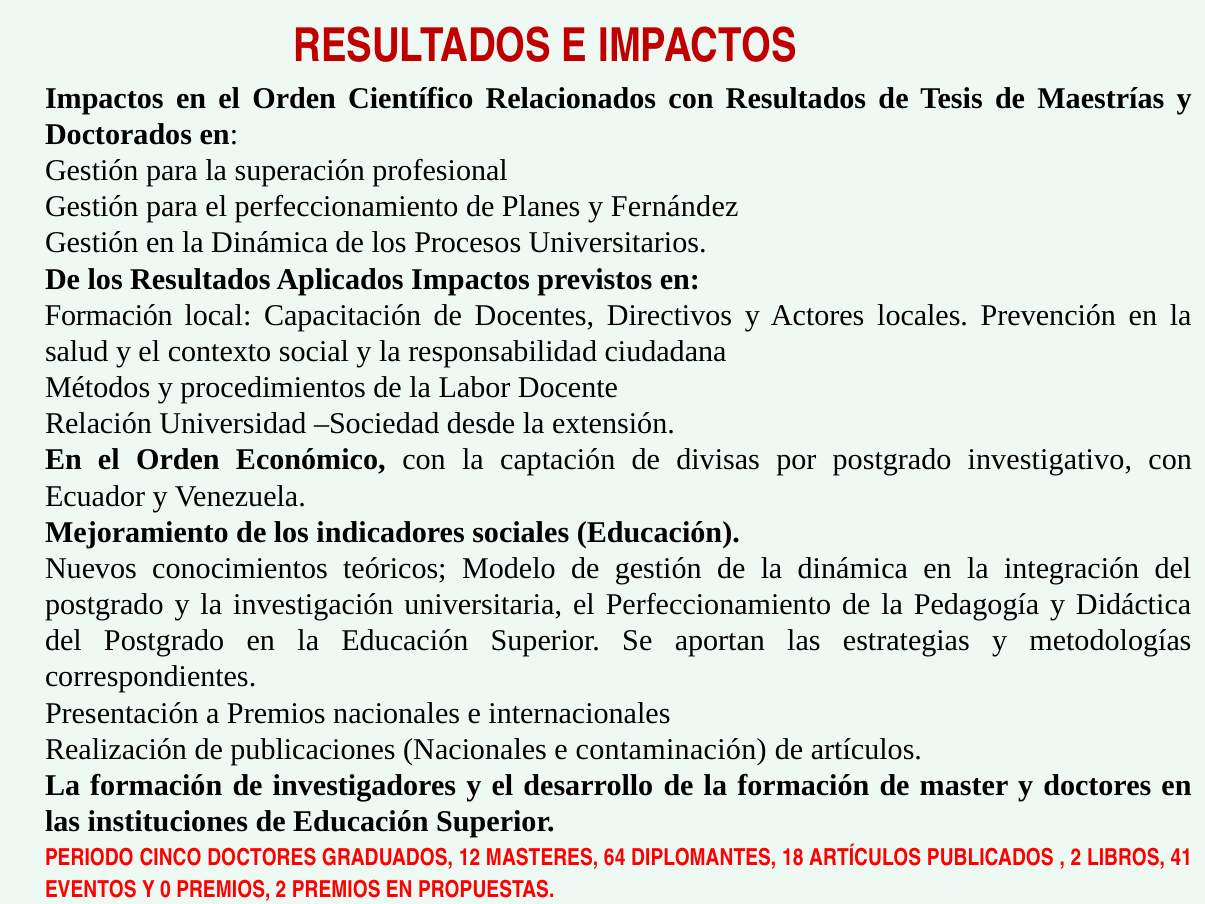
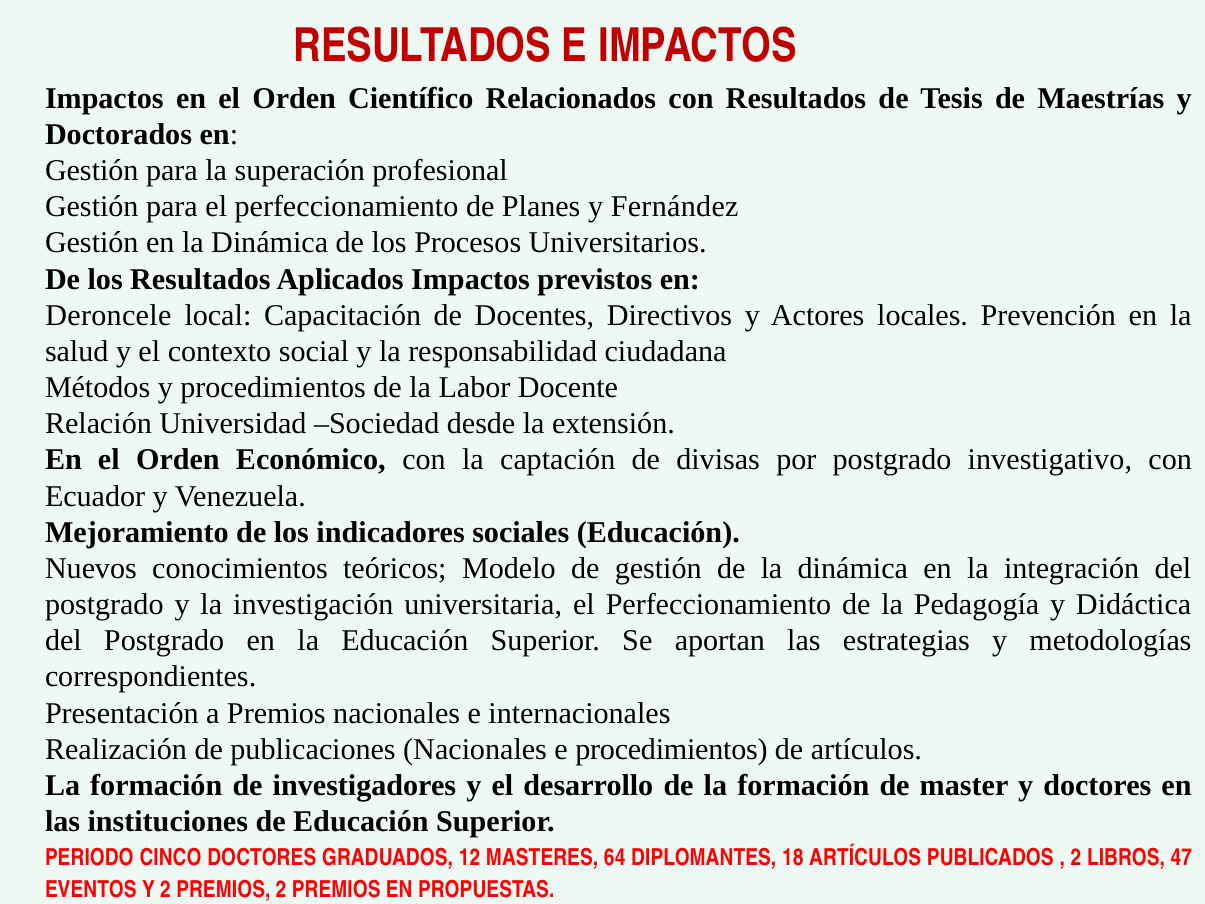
Formación: Formación -> Deroncele (108, 315)
e contaminación: contaminación -> procedimientos (671, 749)
41: 41 -> 47 (1181, 857)
Y 0: 0 -> 2 (166, 890)
